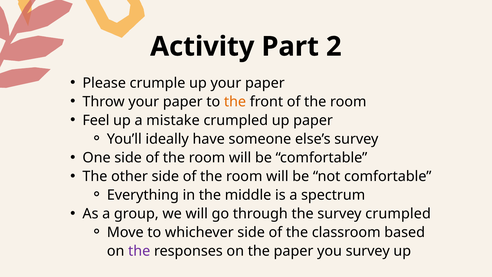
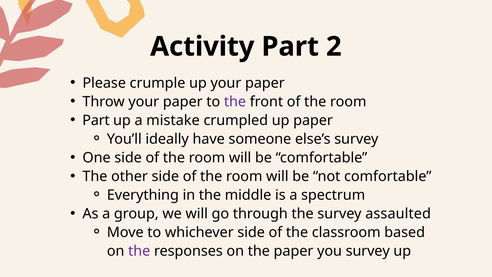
the colour: orange -> purple (235, 102)
Feel: Feel -> Part (96, 120)
survey crumpled: crumpled -> assaulted (398, 214)
